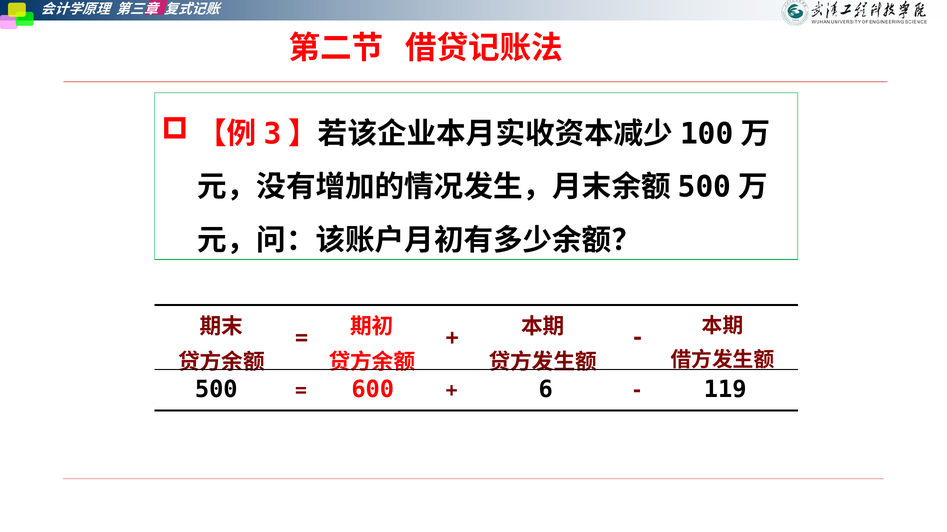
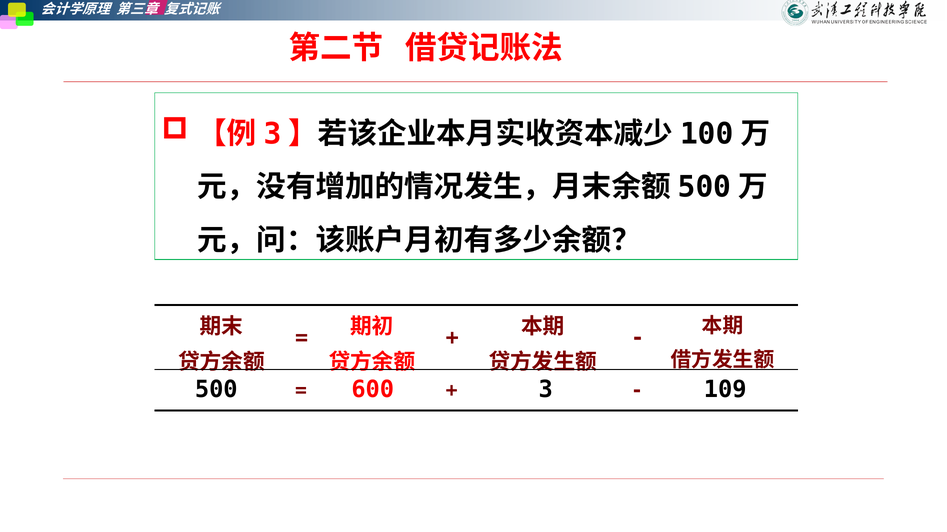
6: 6 -> 3 (546, 390)
119: 119 -> 109 (725, 390)
